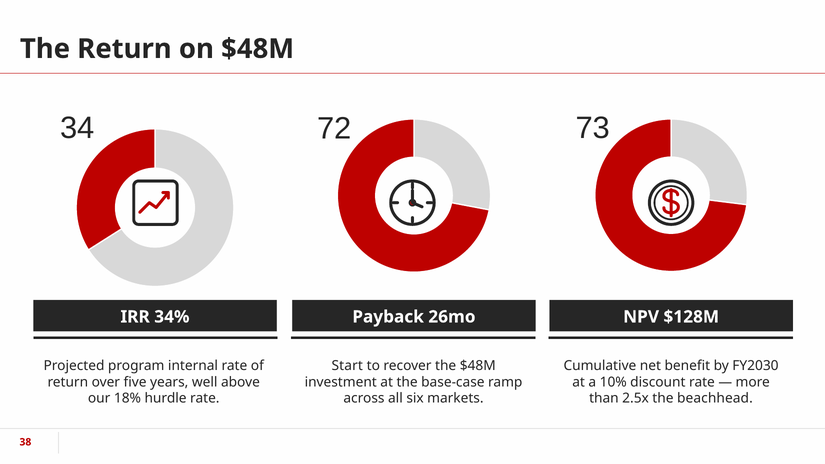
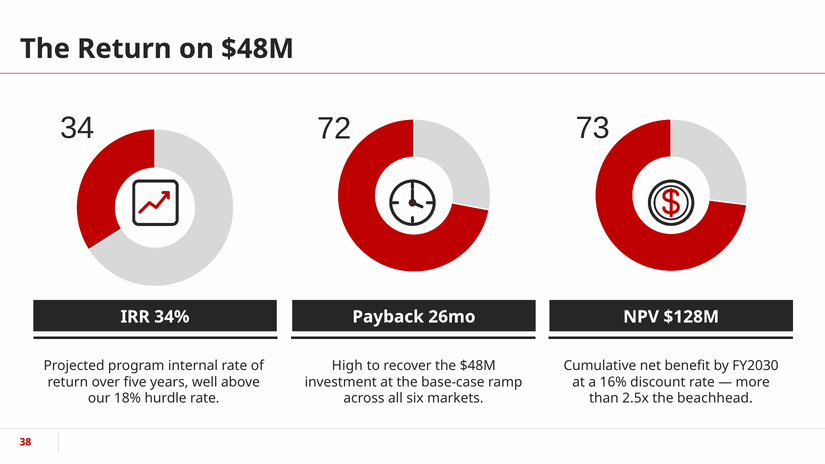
Start: Start -> High (347, 366)
10%: 10% -> 16% (613, 382)
